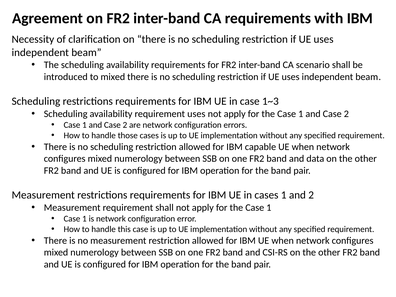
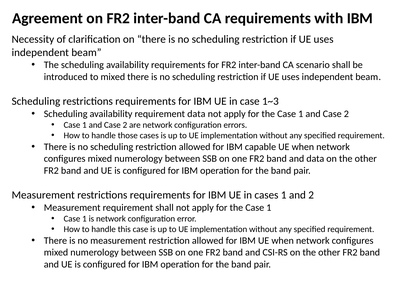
requirement uses: uses -> data (196, 114)
